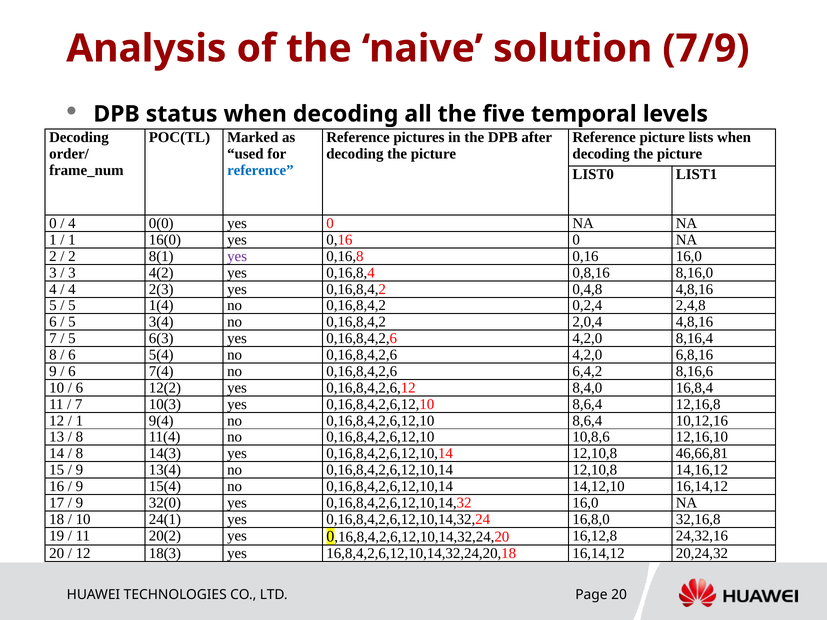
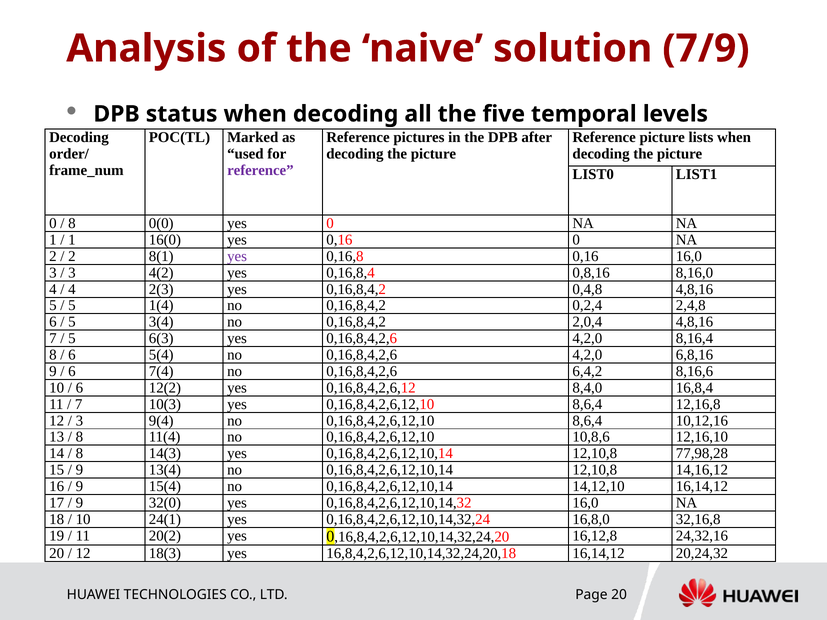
reference colour: blue -> purple (260, 170)
4: 4 -> 8 (72, 223)
1: 1 -> 3 (79, 421)
46,66,81: 46,66,81 -> 77,98,28 (702, 454)
